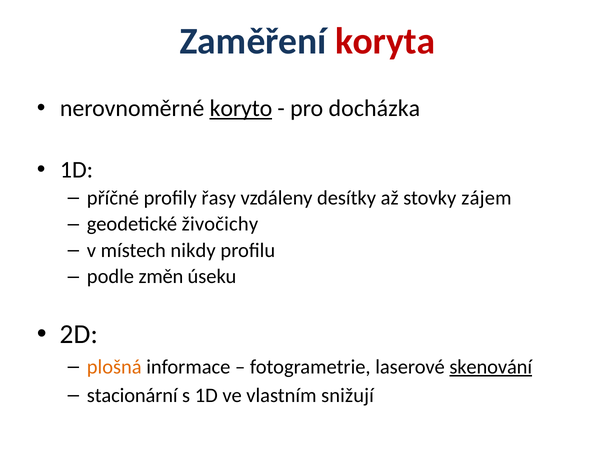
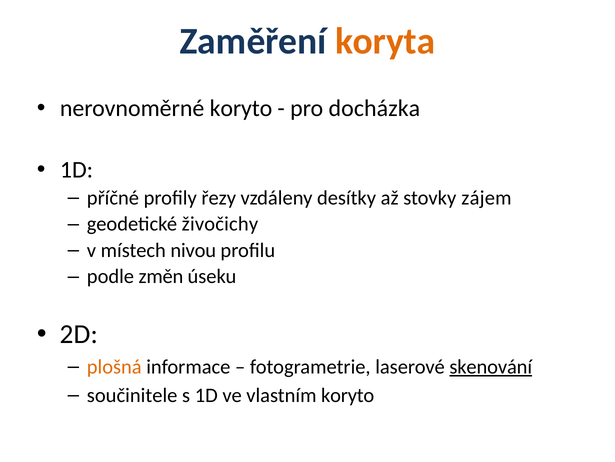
koryta colour: red -> orange (385, 41)
koryto underline: present -> none (241, 108)
řasy: řasy -> řezy (219, 197)
nikdy: nikdy -> nivou (193, 250)
stacionární: stacionární -> součinitele (132, 395)
vlastním snižují: snižují -> koryto (348, 395)
